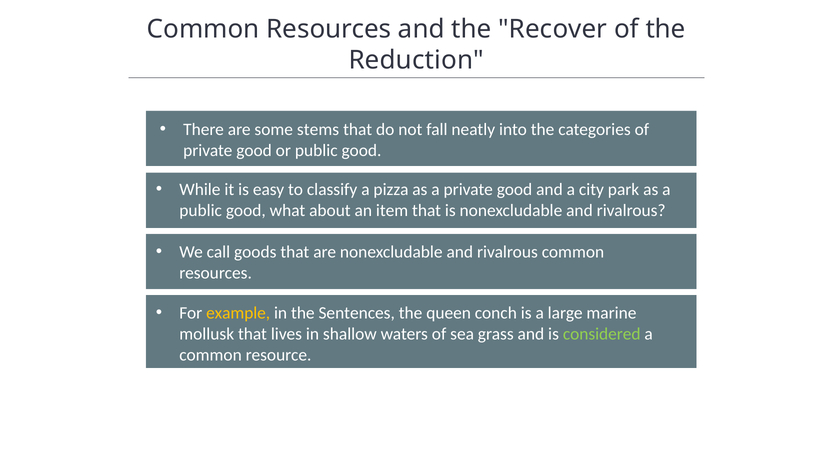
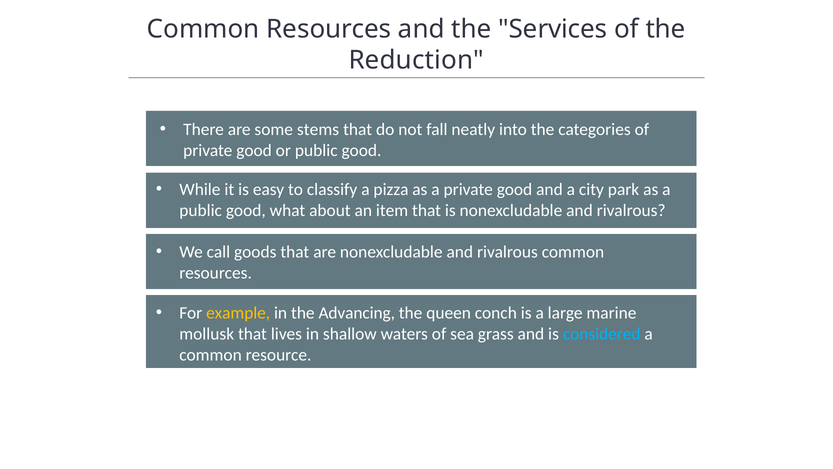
Recover: Recover -> Services (553, 29)
Sentences: Sentences -> Advancing (357, 313)
considered colour: light green -> light blue (602, 334)
